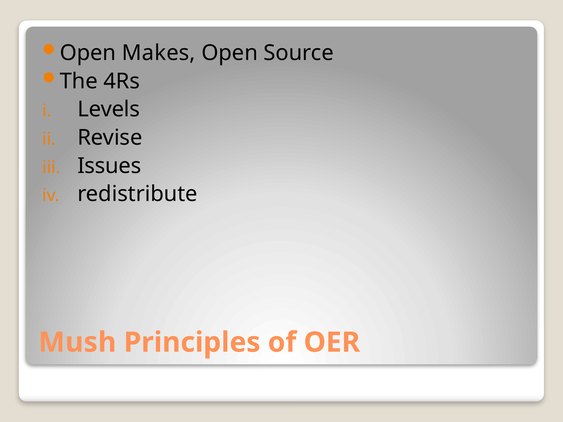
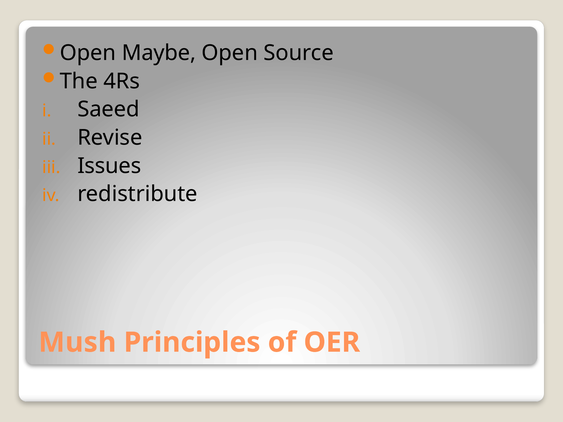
Makes: Makes -> Maybe (159, 53)
Levels: Levels -> Saeed (109, 109)
